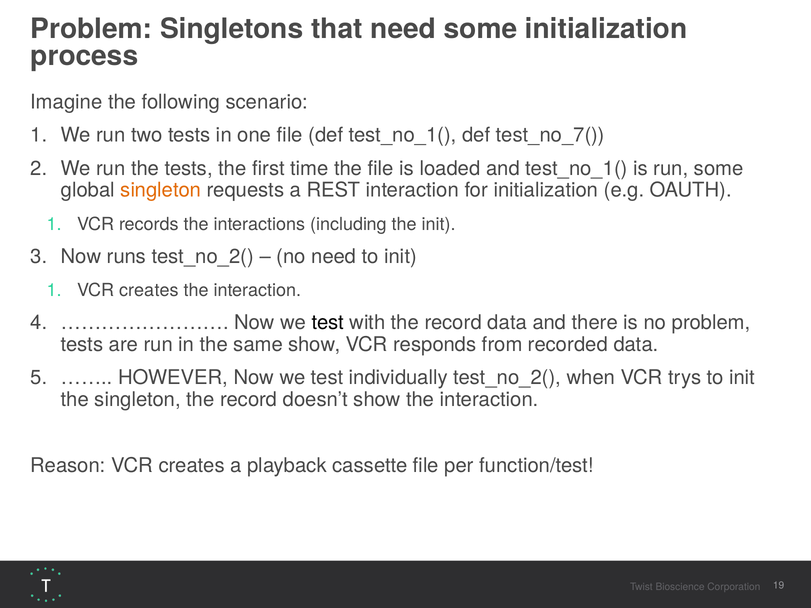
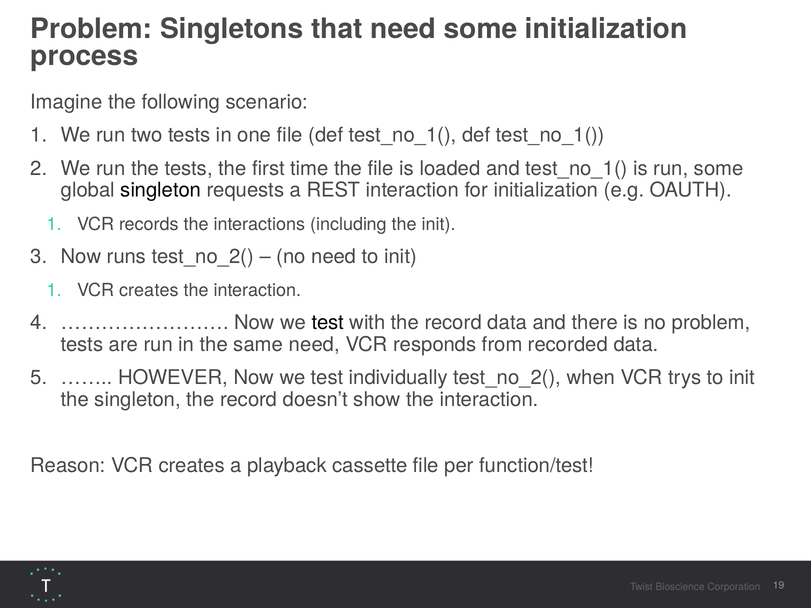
test_no_1( def test_no_7(: test_no_7( -> test_no_1( (550, 135)
singleton colour: orange -> black (161, 190)
same show: show -> need (314, 344)
